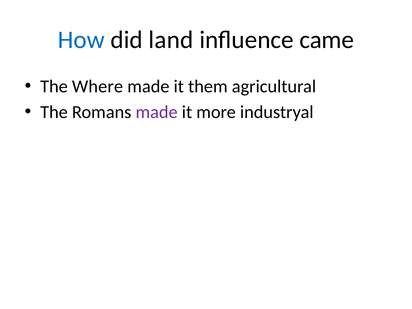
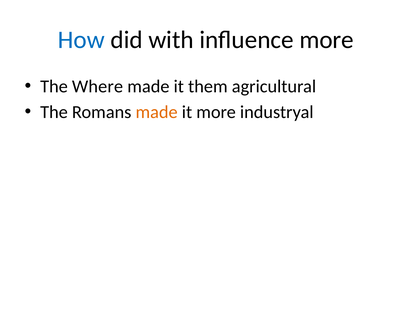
land: land -> with (171, 40)
influence came: came -> more (327, 40)
made colour: purple -> orange (157, 112)
